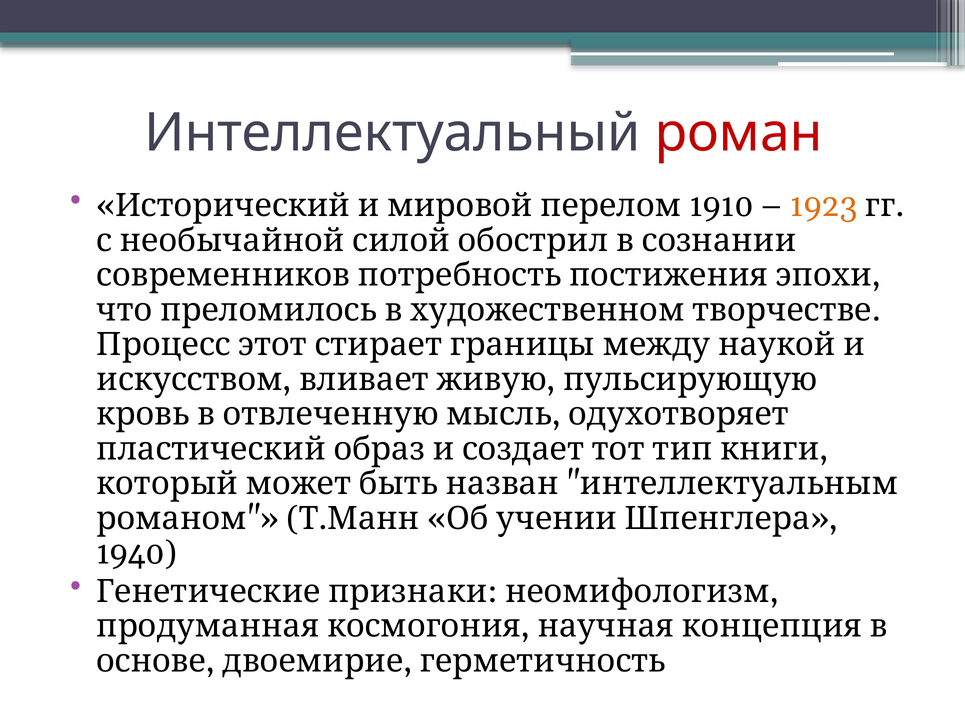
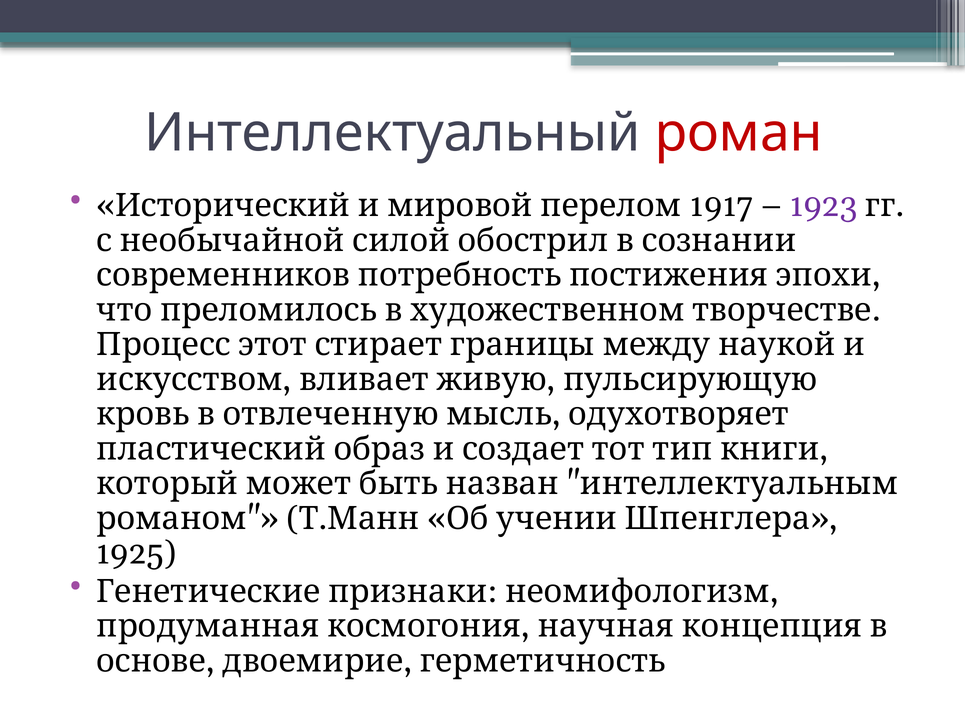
1910: 1910 -> 1917 (721, 206)
1923 colour: orange -> purple (824, 206)
1940: 1940 -> 1925 (136, 553)
